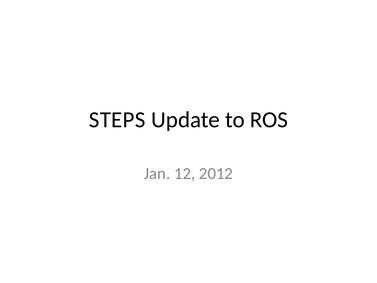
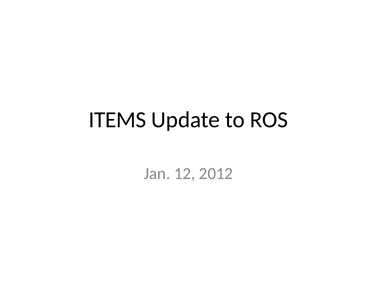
STEPS: STEPS -> ITEMS (117, 120)
